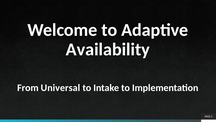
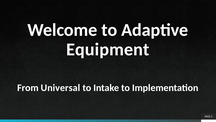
Availability: Availability -> Equipment (108, 49)
